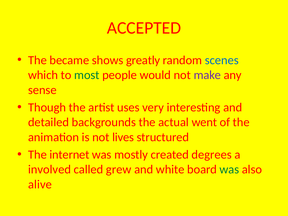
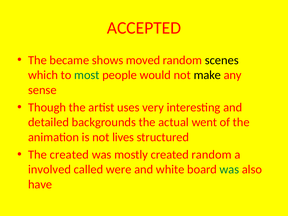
greatly: greatly -> moved (143, 60)
scenes colour: blue -> black (222, 60)
make colour: purple -> black (207, 75)
The internet: internet -> created (69, 155)
created degrees: degrees -> random (212, 155)
grew: grew -> were (119, 169)
alive: alive -> have (40, 184)
